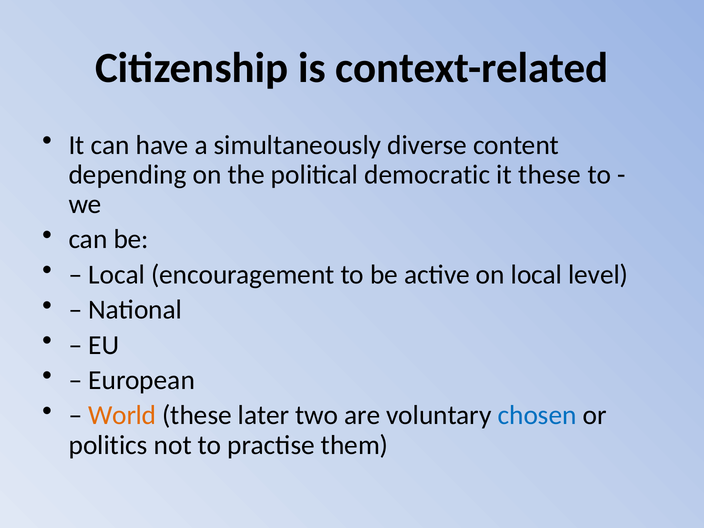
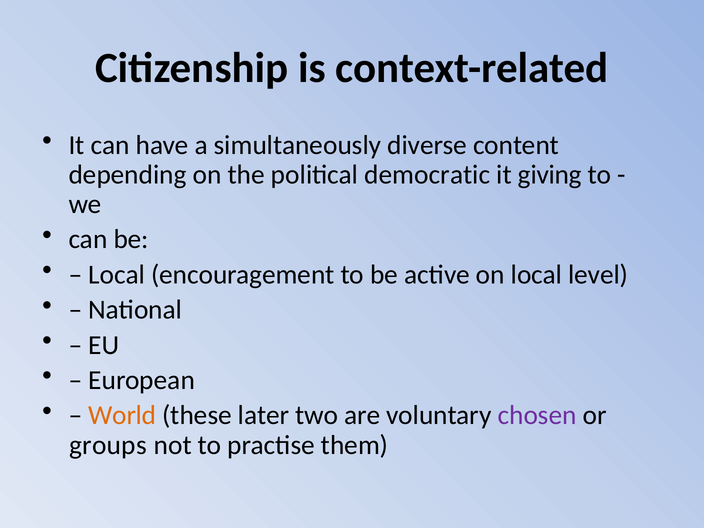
it these: these -> giving (550, 175)
chosen colour: blue -> purple (537, 415)
politics: politics -> groups (108, 445)
